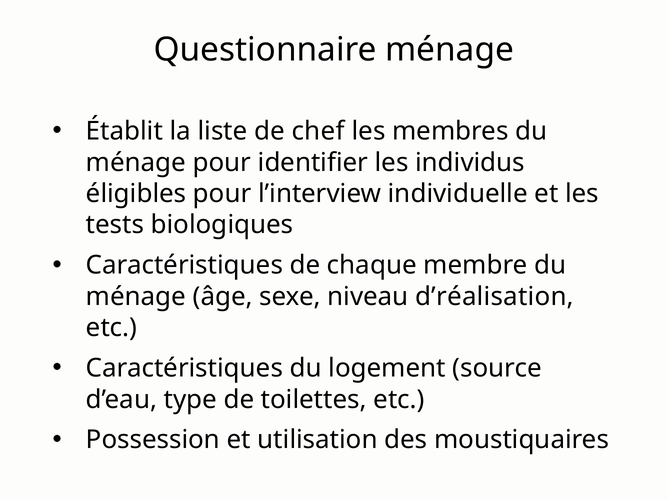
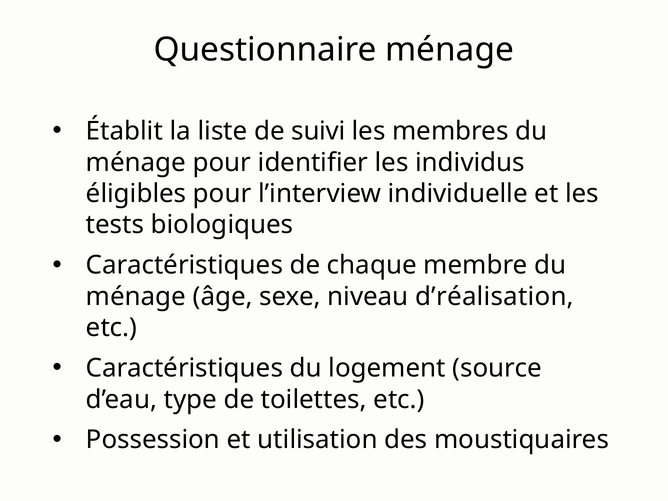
chef: chef -> suivi (318, 131)
